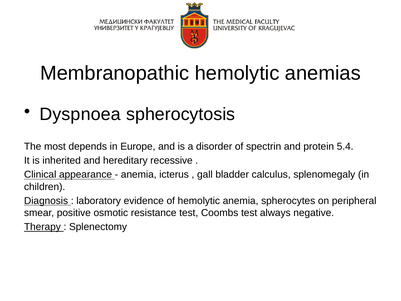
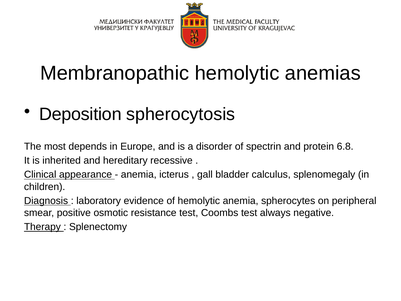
Dyspnoea: Dyspnoea -> Deposition (80, 114)
5.4: 5.4 -> 6.8 (345, 146)
